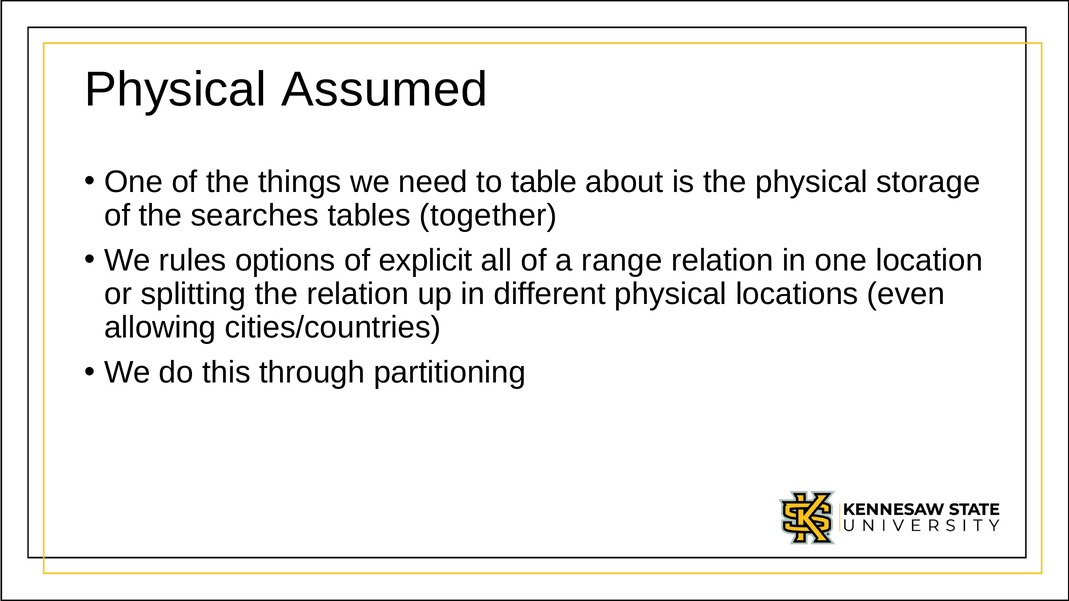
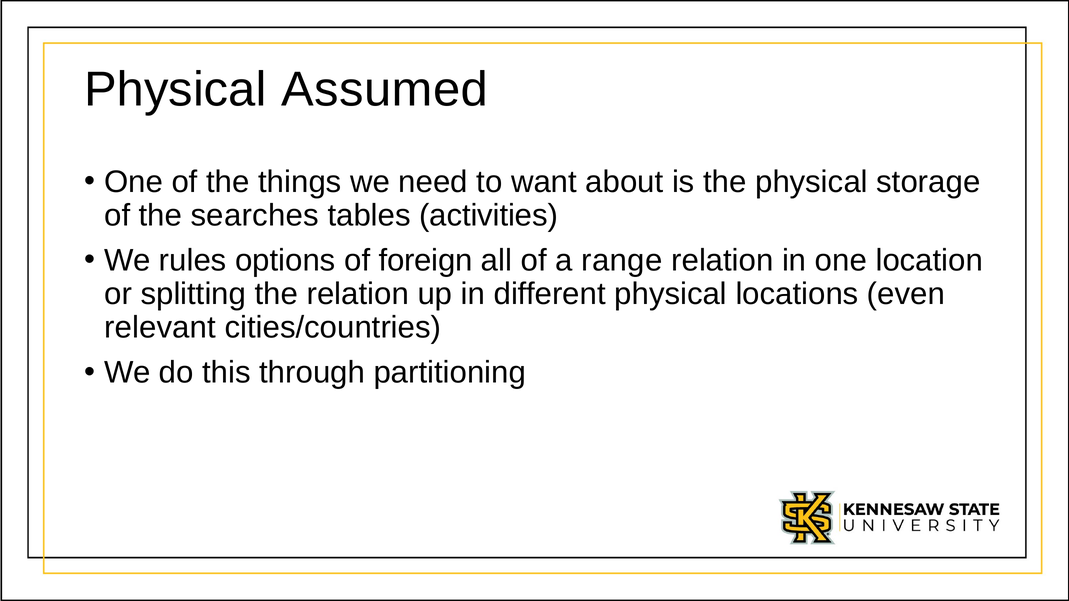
table: table -> want (544, 182)
together: together -> activities (489, 216)
explicit: explicit -> foreign (426, 261)
allowing: allowing -> relevant (160, 328)
